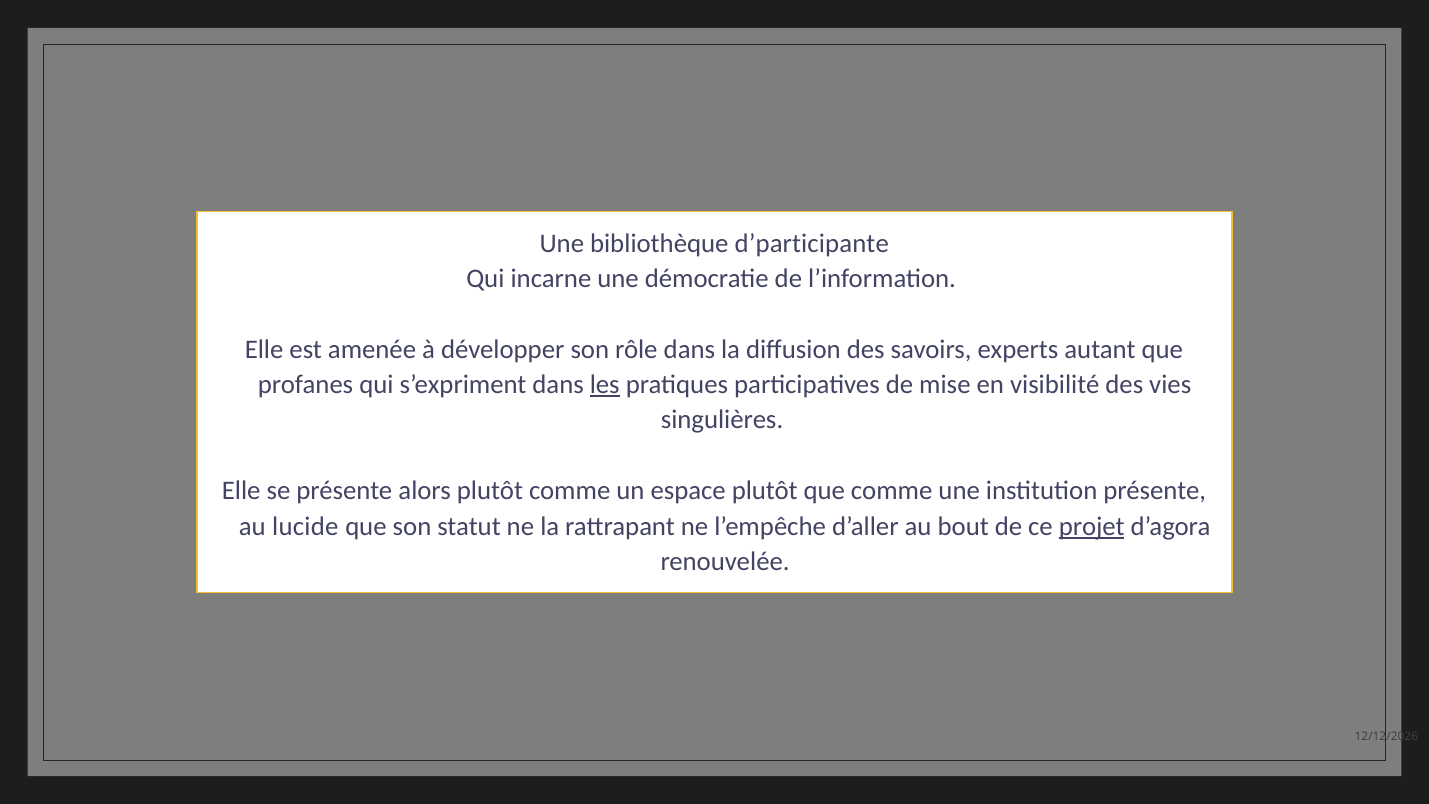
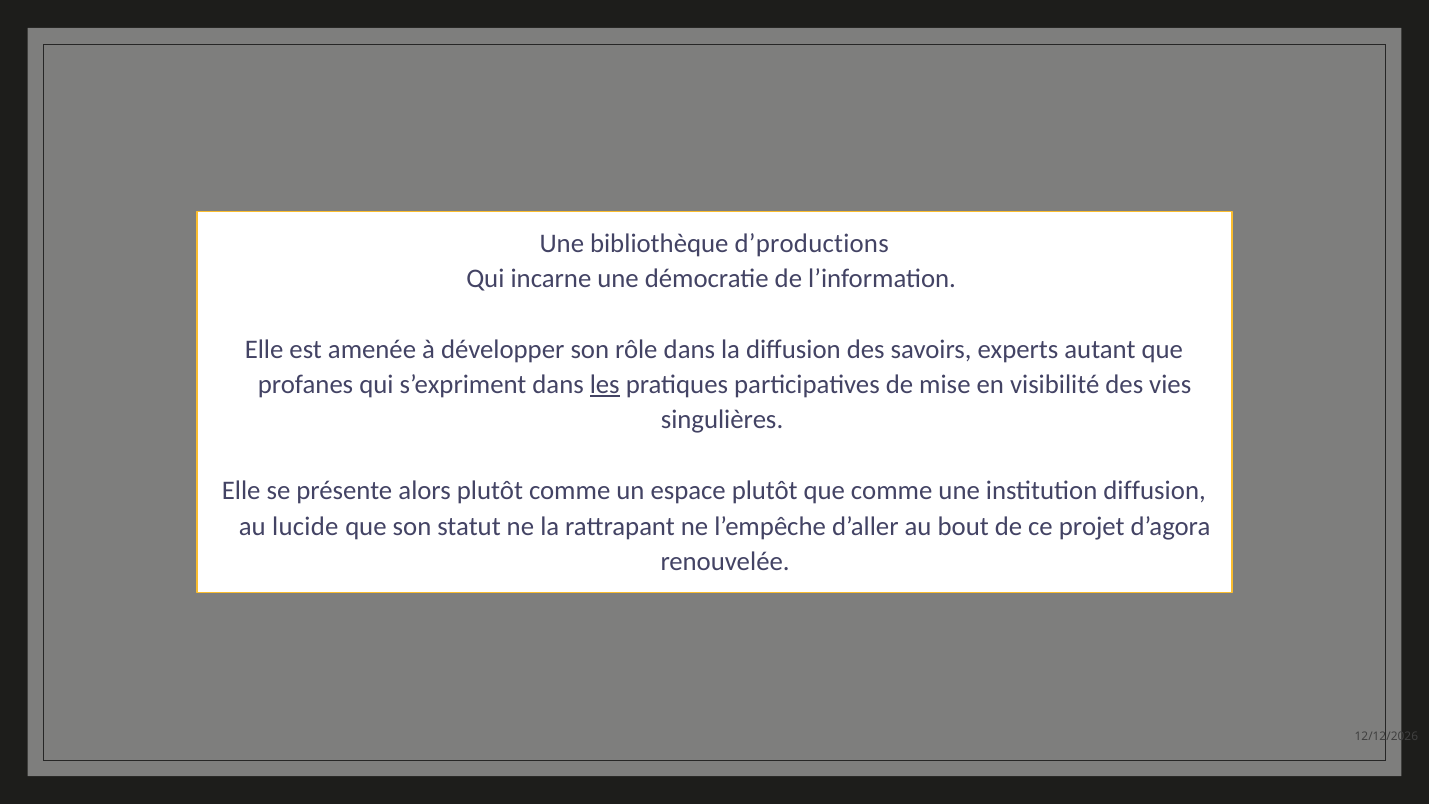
d’participante: d’participante -> d’productions (812, 243)
institution présente: présente -> diffusion (1155, 491)
projet underline: present -> none (1092, 526)
